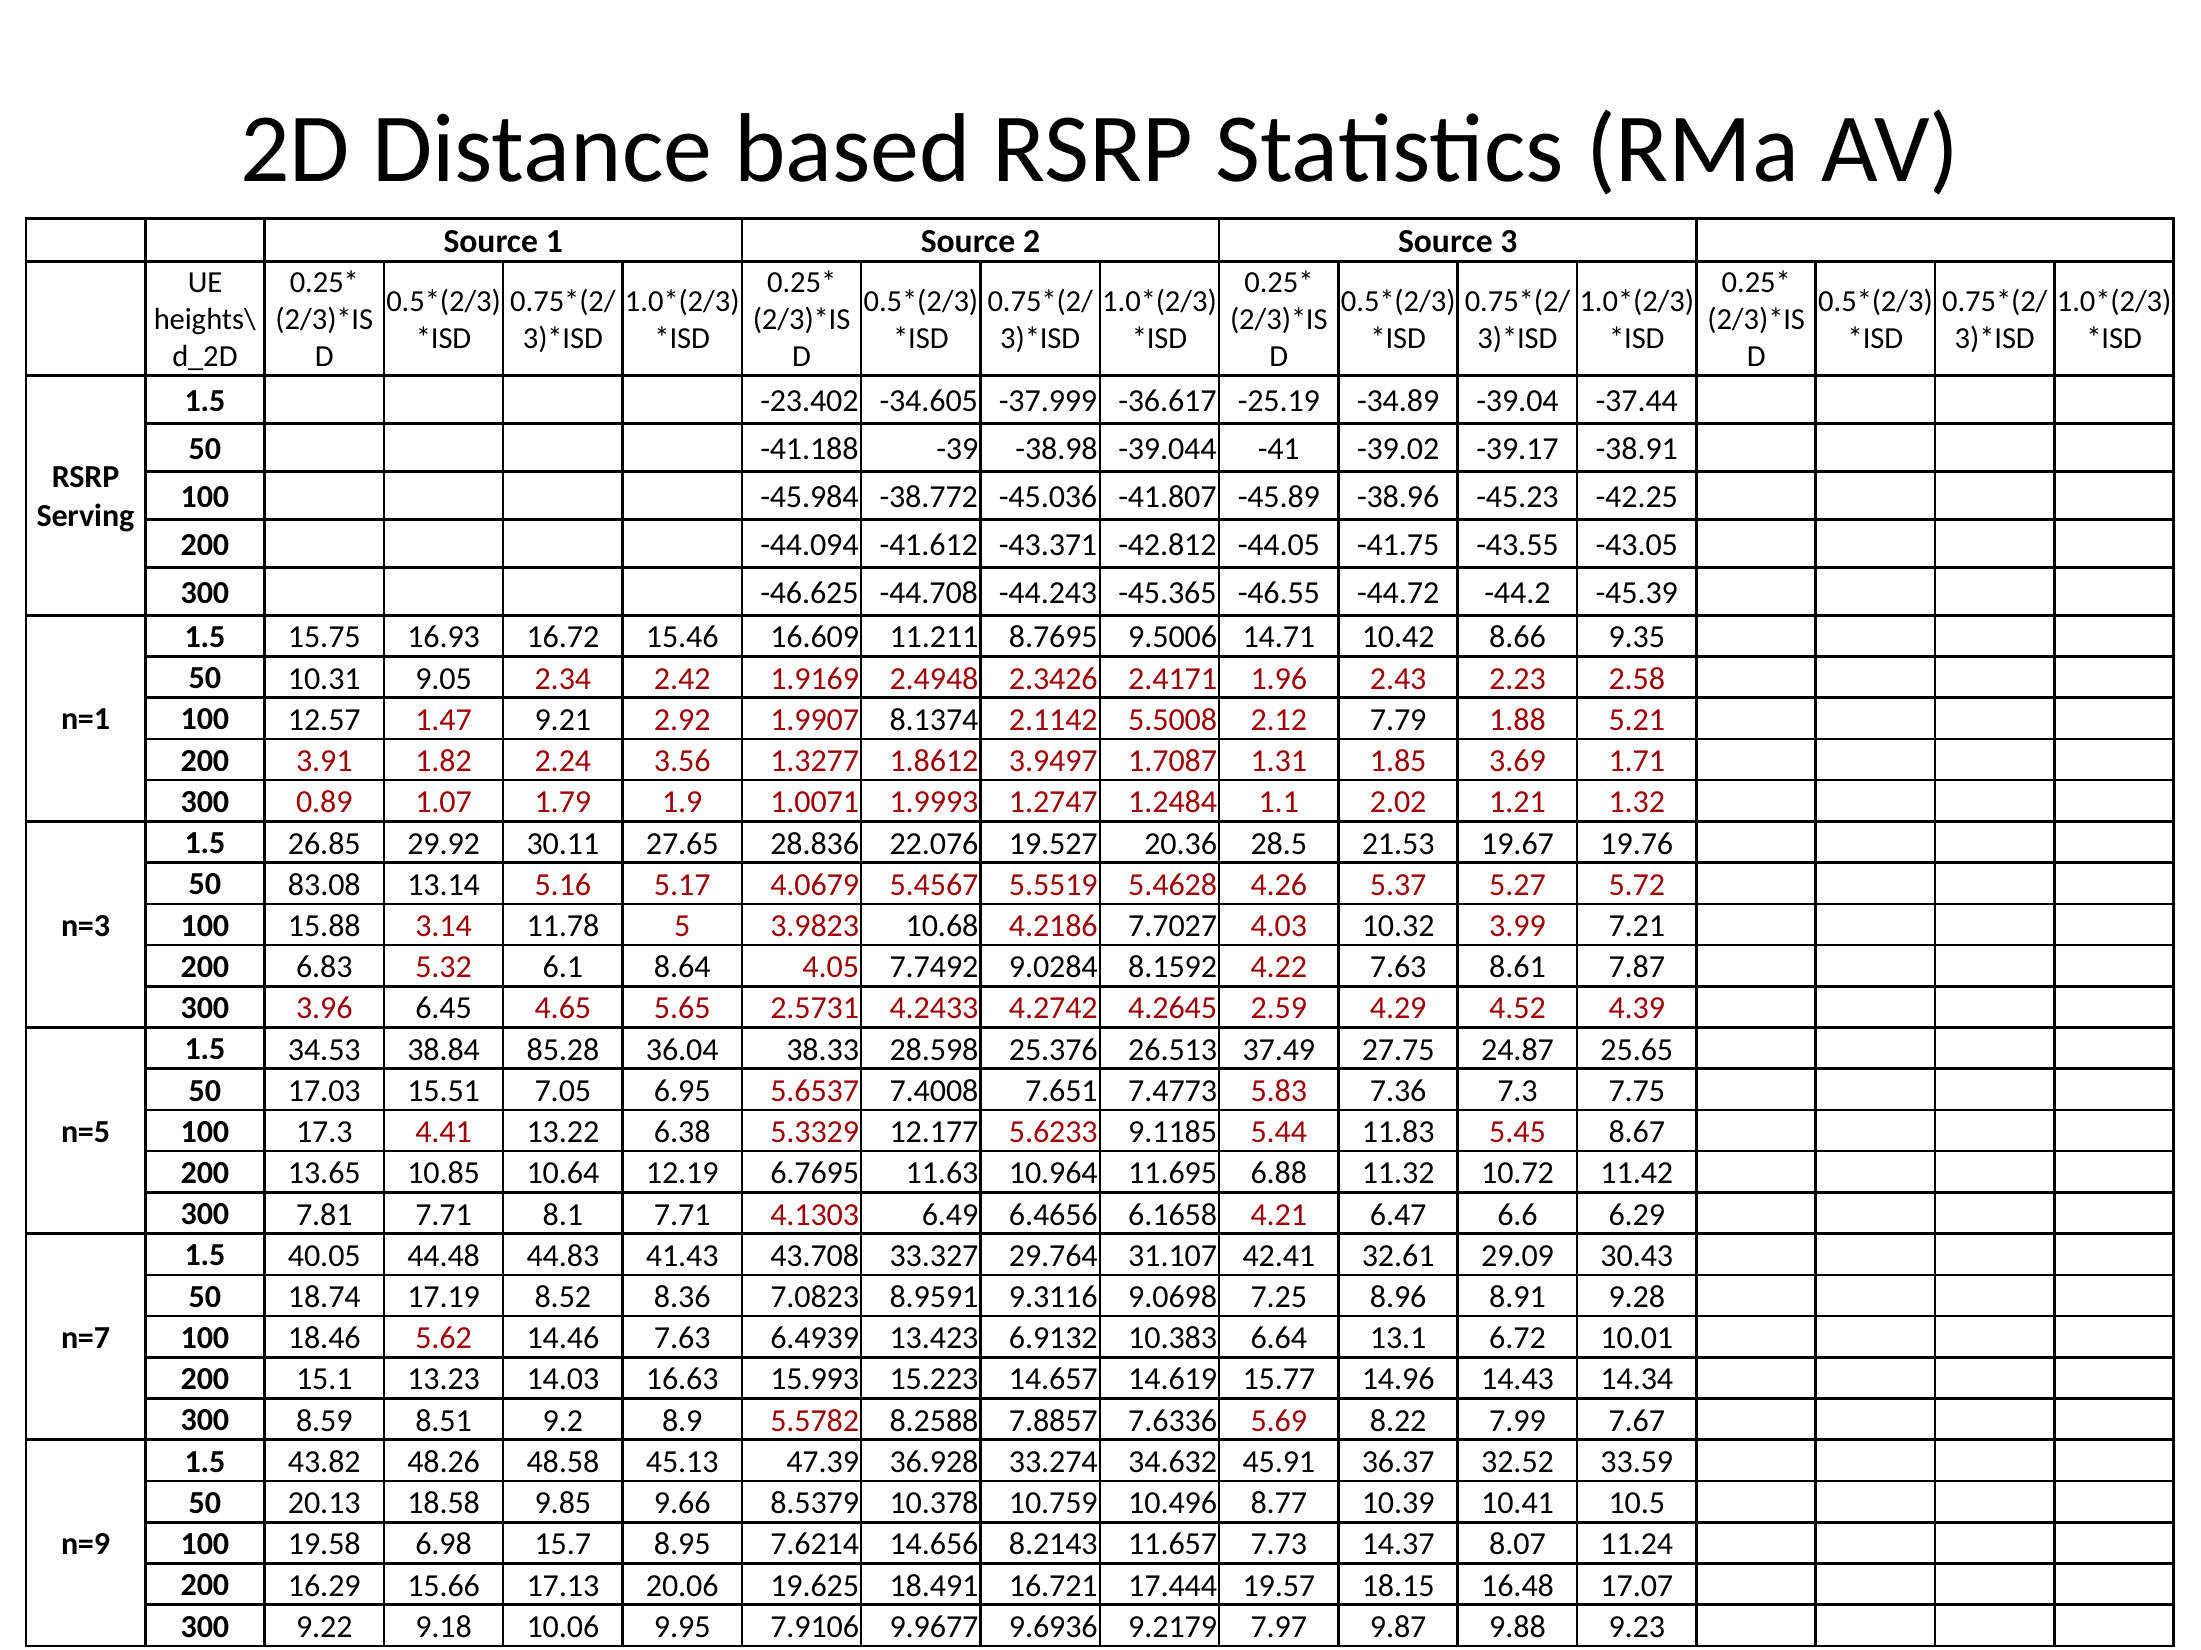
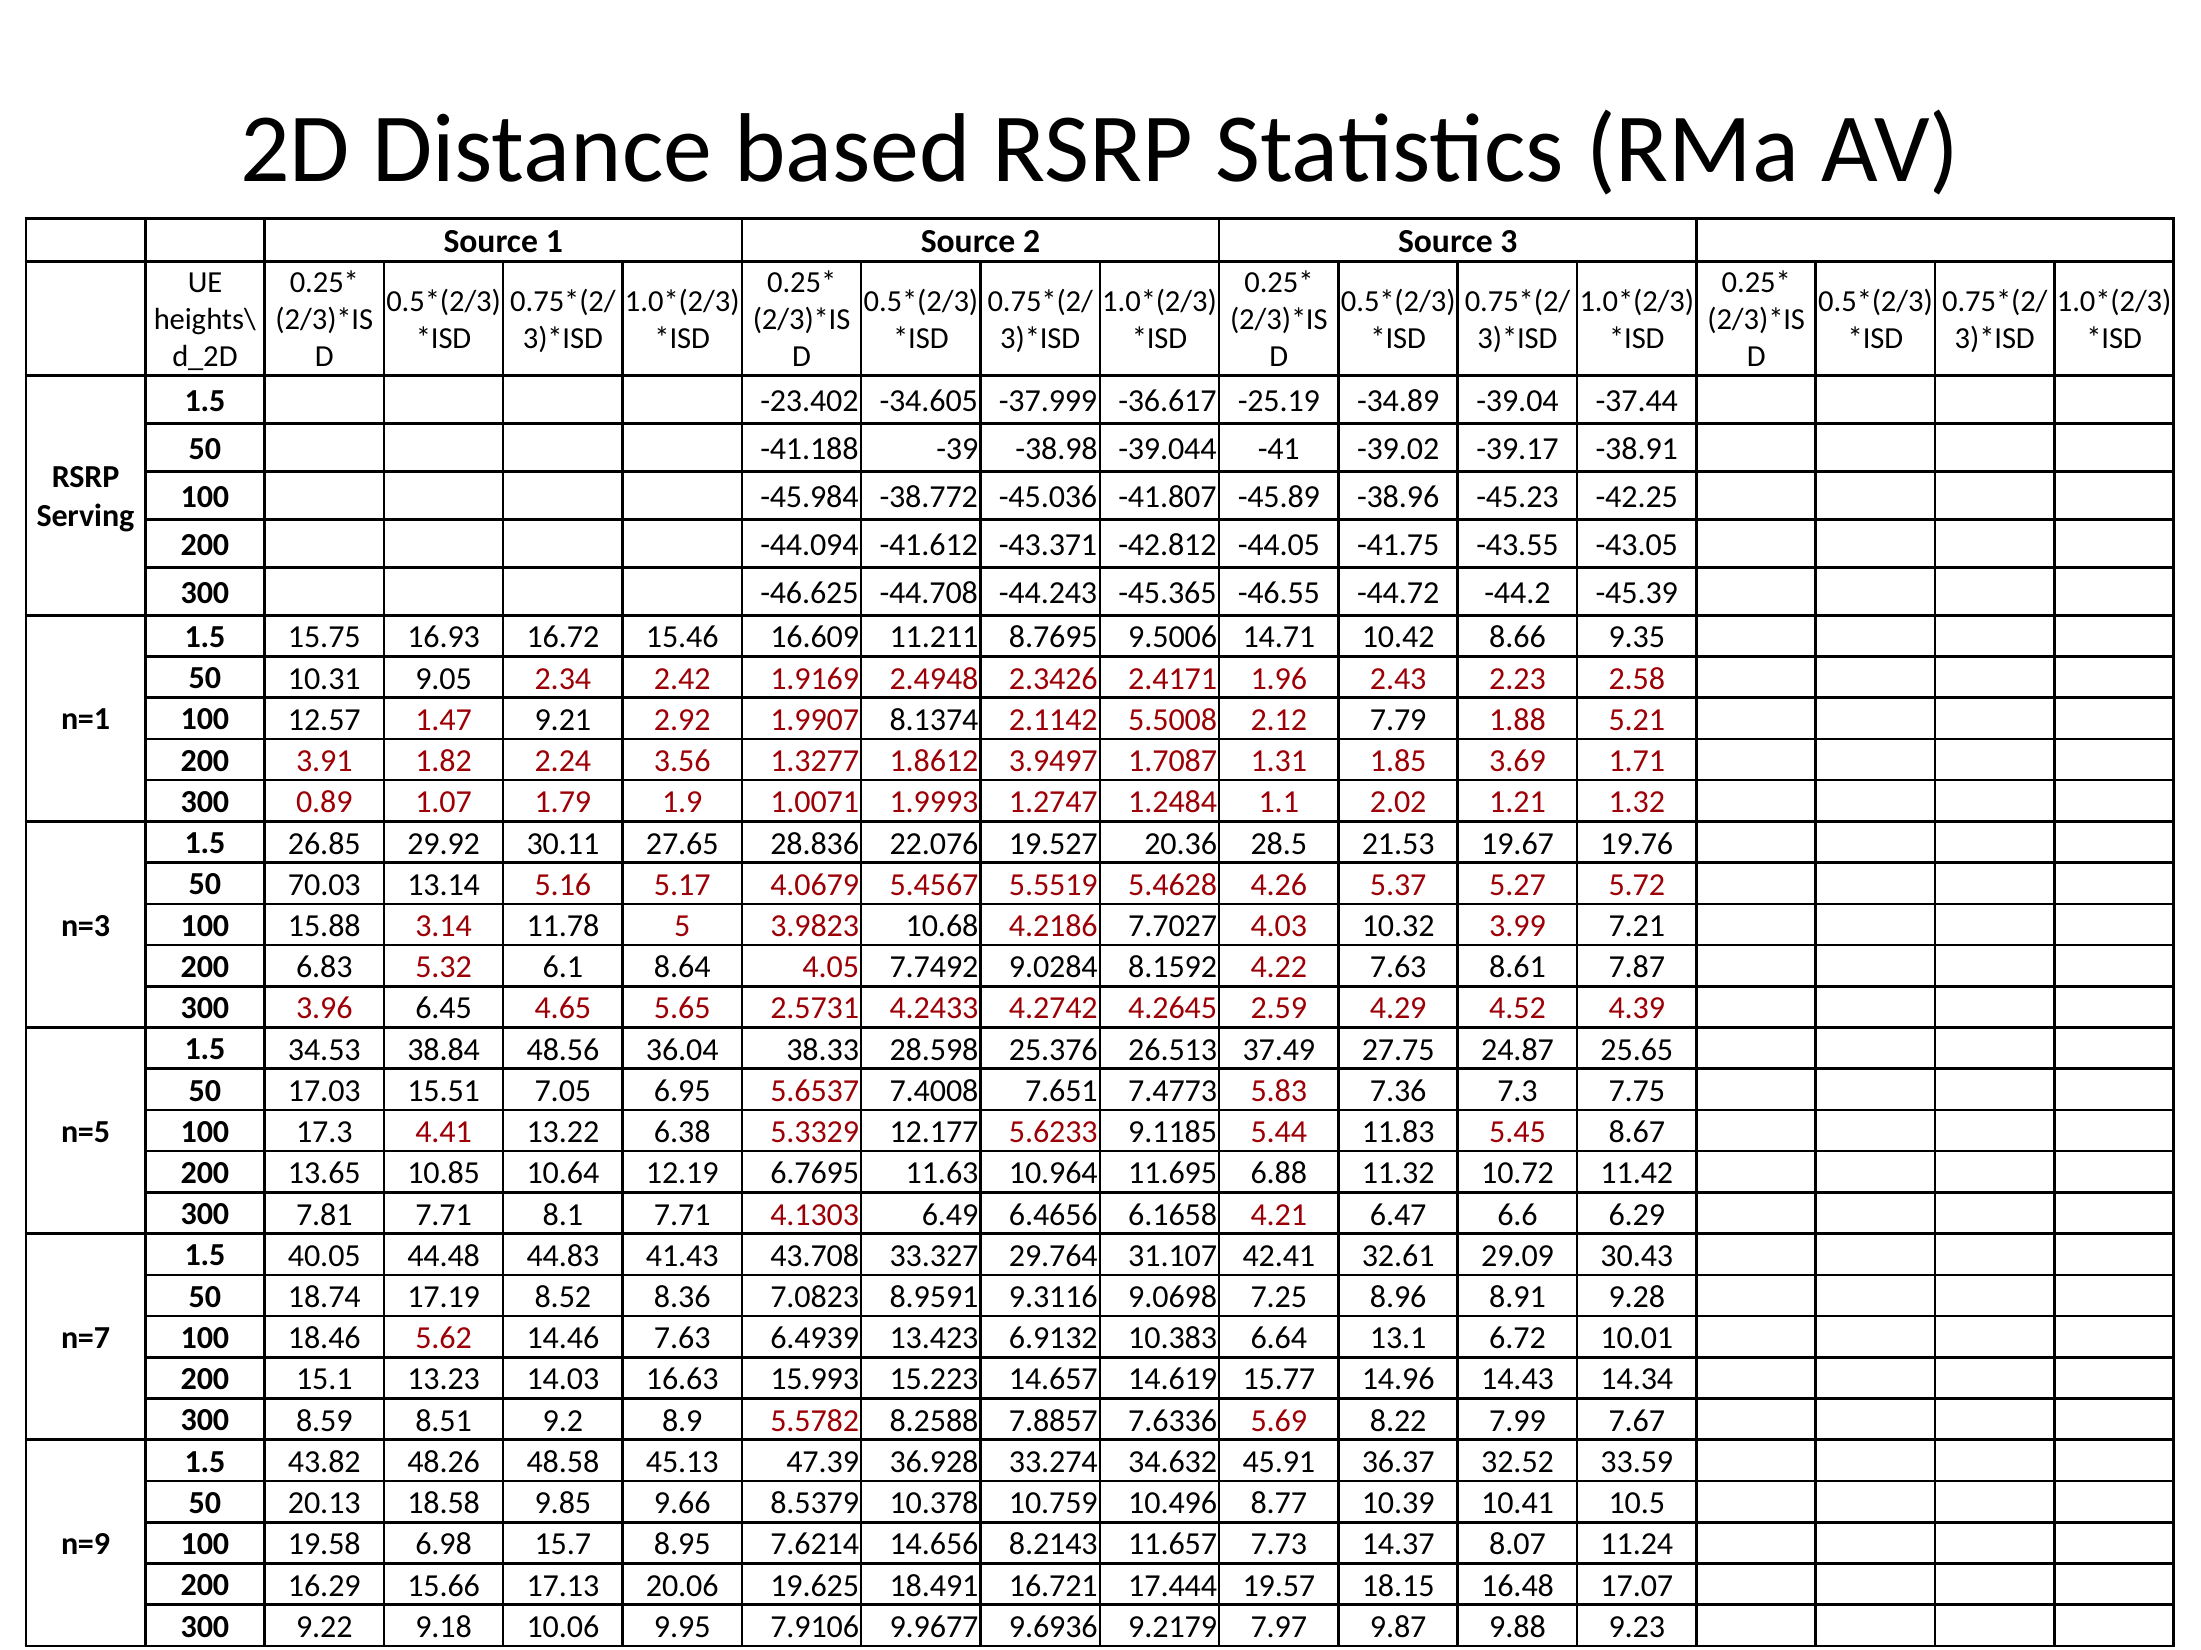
83.08: 83.08 -> 70.03 (324, 885)
85.28: 85.28 -> 48.56 (563, 1050)
